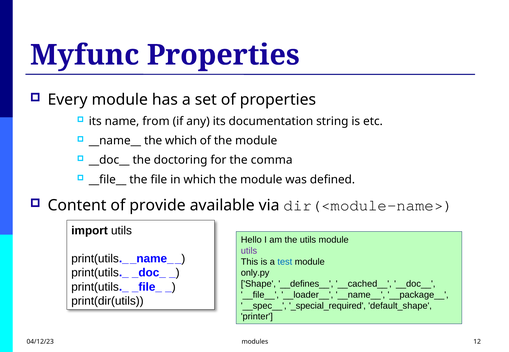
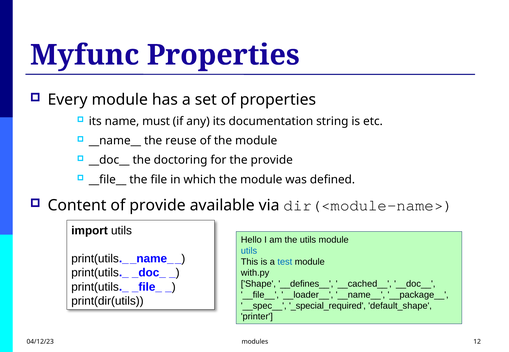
from: from -> must (156, 121)
the which: which -> reuse (181, 141)
the comma: comma -> provide (272, 160)
utils colour: purple -> blue (249, 251)
only.py: only.py -> with.py (255, 273)
